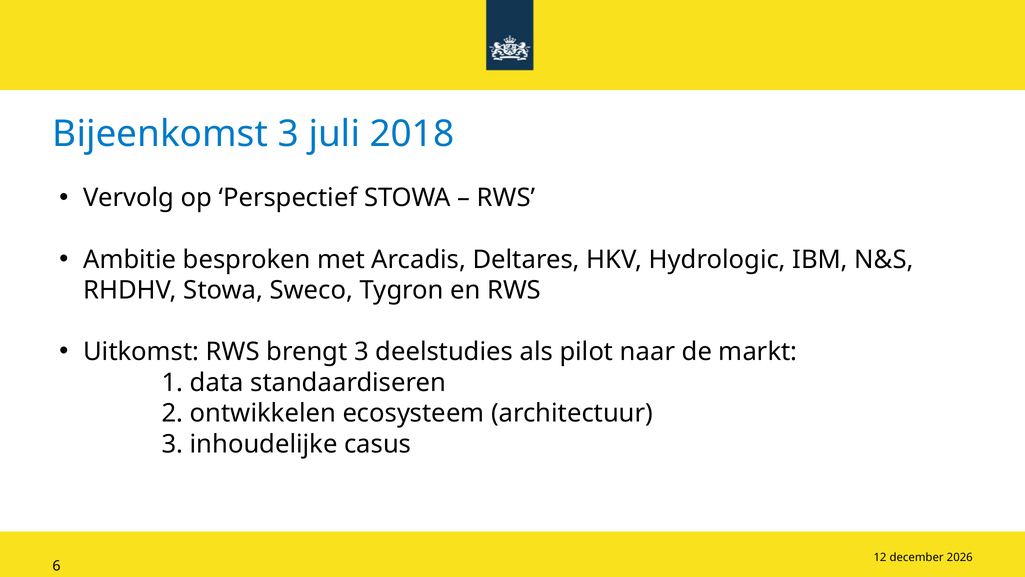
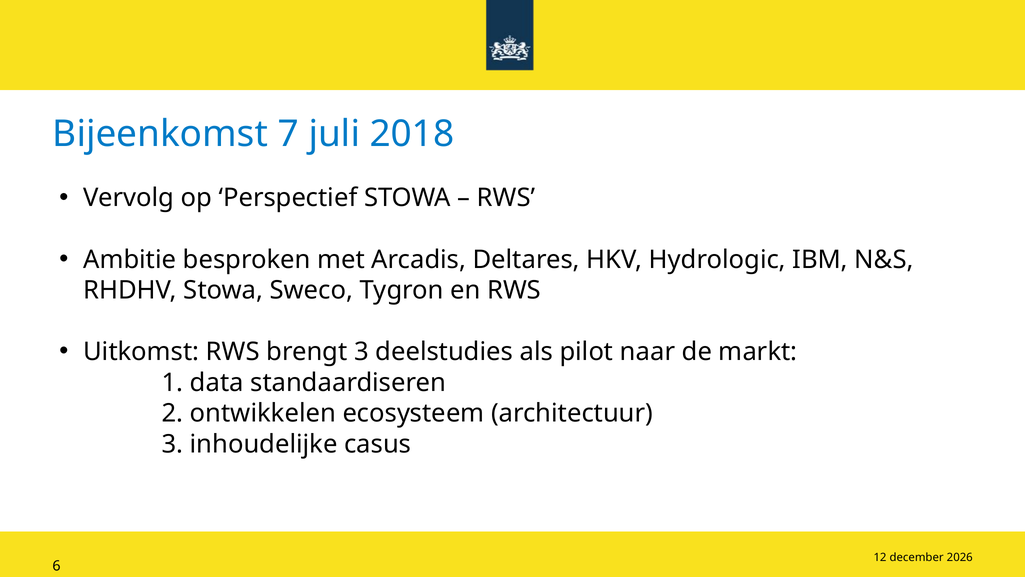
Bijeenkomst 3: 3 -> 7 (288, 134)
